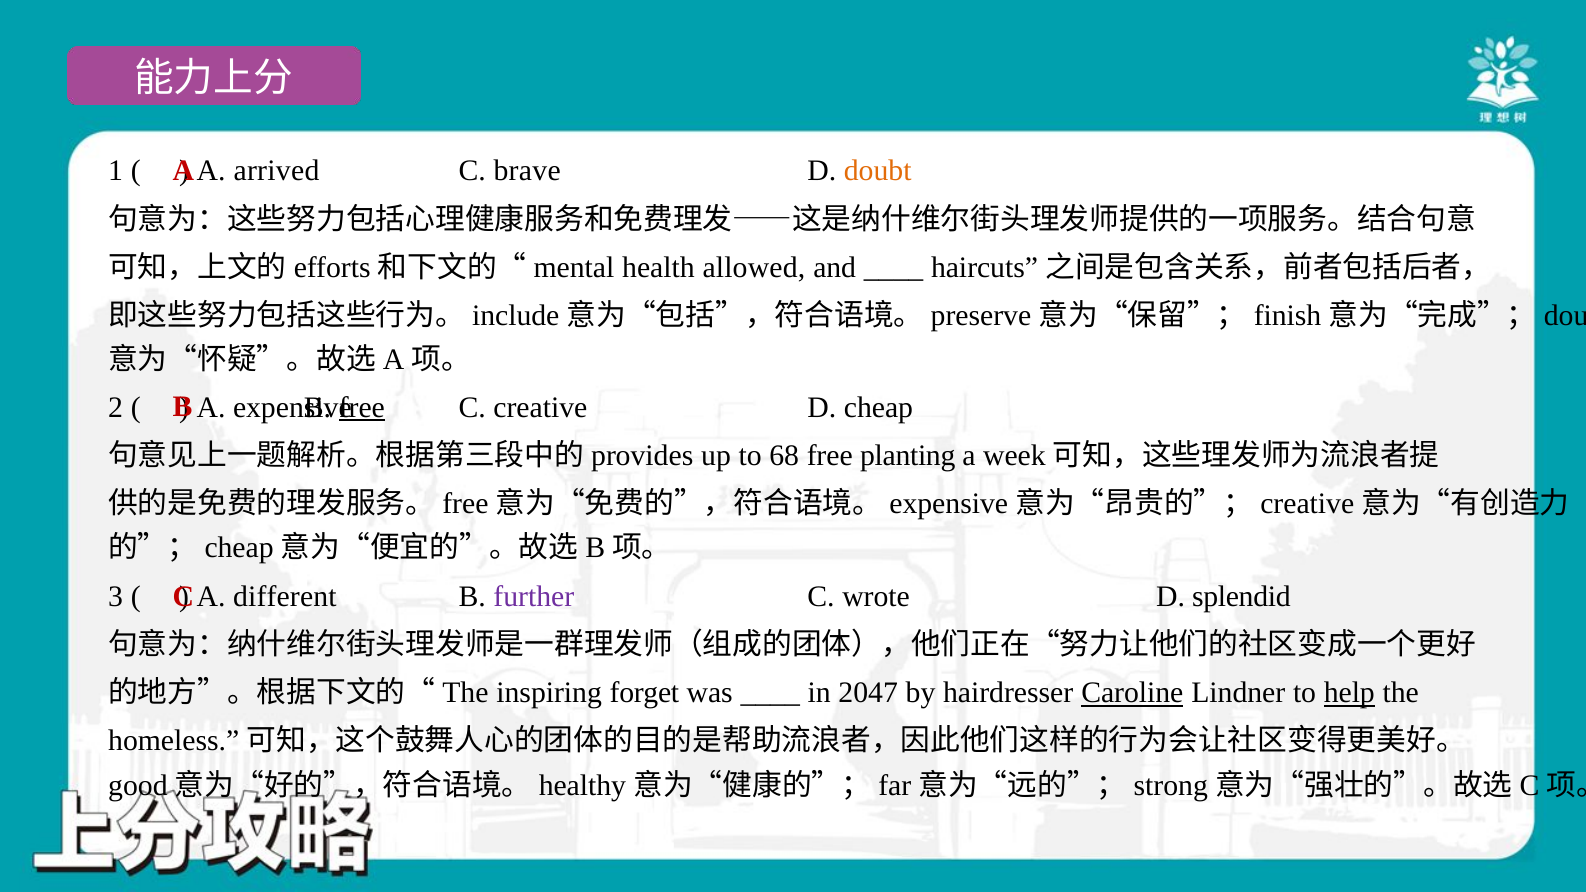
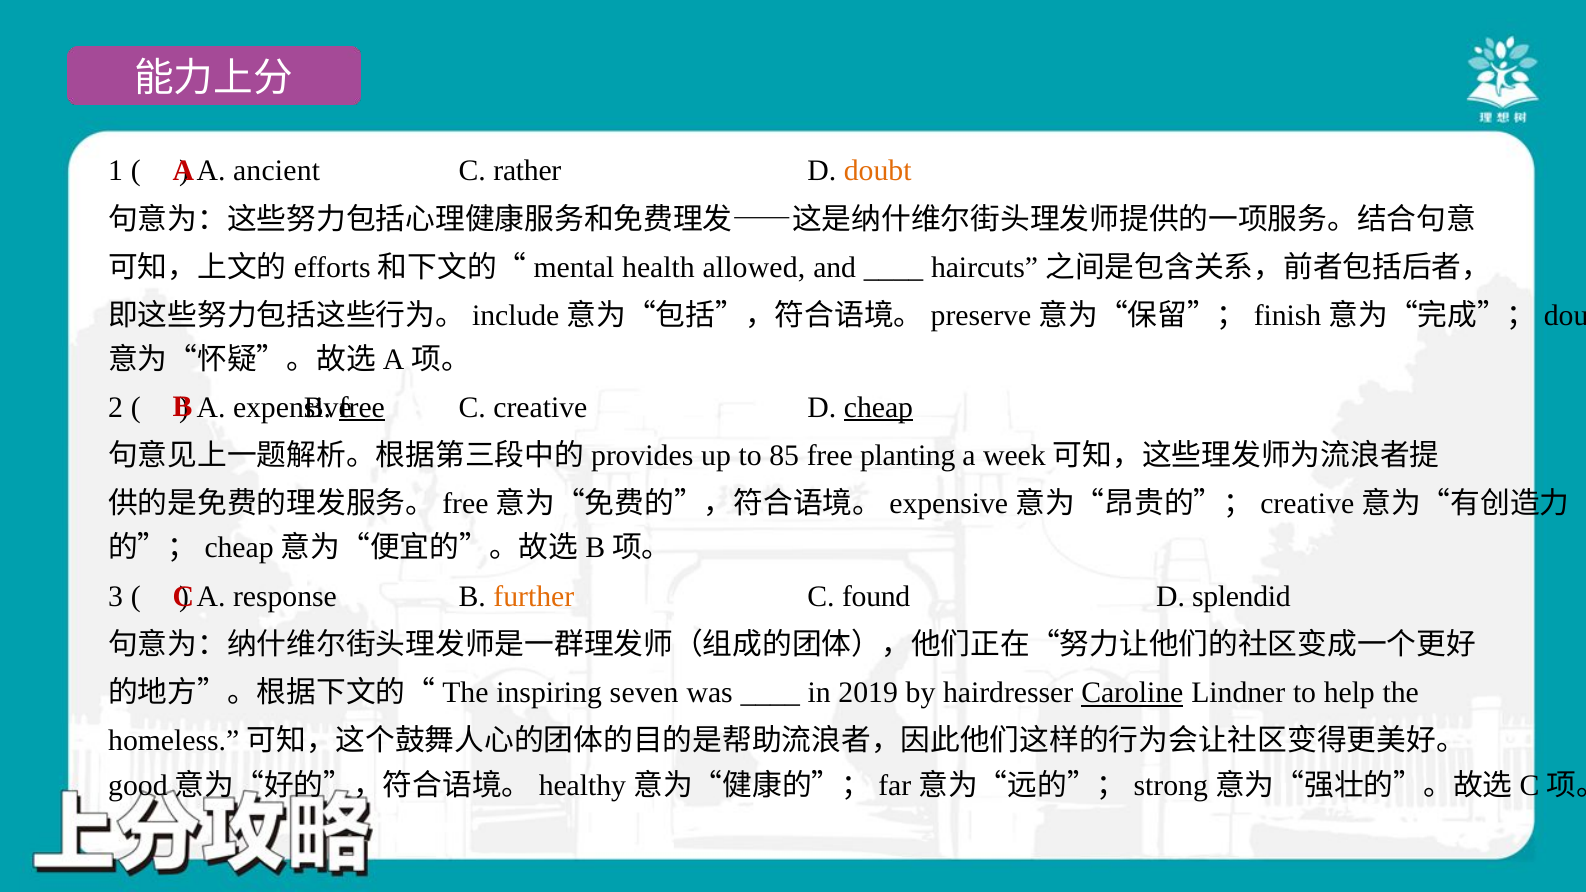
arrived: arrived -> ancient (277, 171)
brave: brave -> rather (527, 171)
cheap underline: none -> present (878, 407)
68: 68 -> 85 (784, 455)
different: different -> response (285, 597)
further colour: purple -> orange (534, 597)
wrote: wrote -> found (876, 597)
forget: forget -> seven (644, 693)
2047: 2047 -> 2019 (868, 693)
help underline: present -> none (1349, 693)
